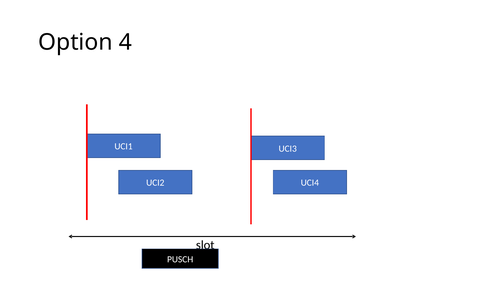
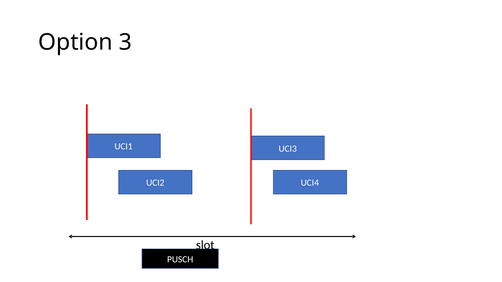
4: 4 -> 3 (125, 42)
